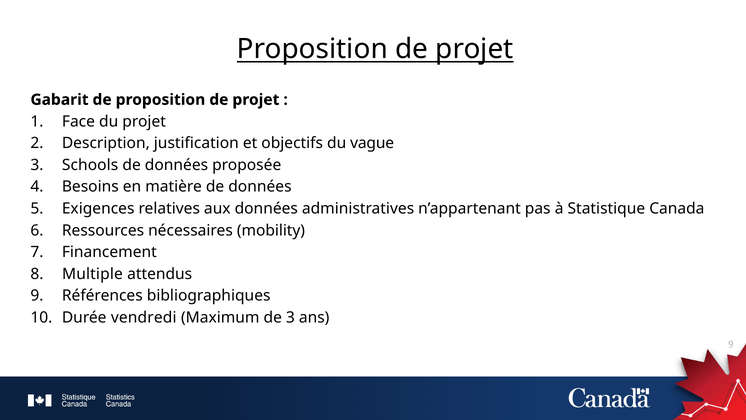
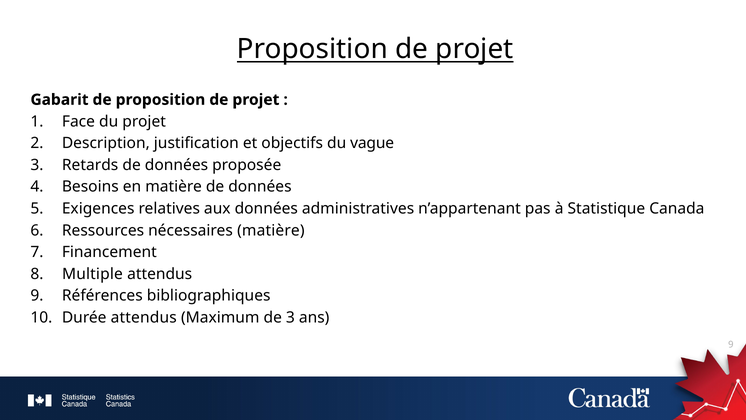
Schools: Schools -> Retards (90, 165)
nécessaires mobility: mobility -> matière (271, 230)
Durée vendredi: vendredi -> attendus (144, 317)
